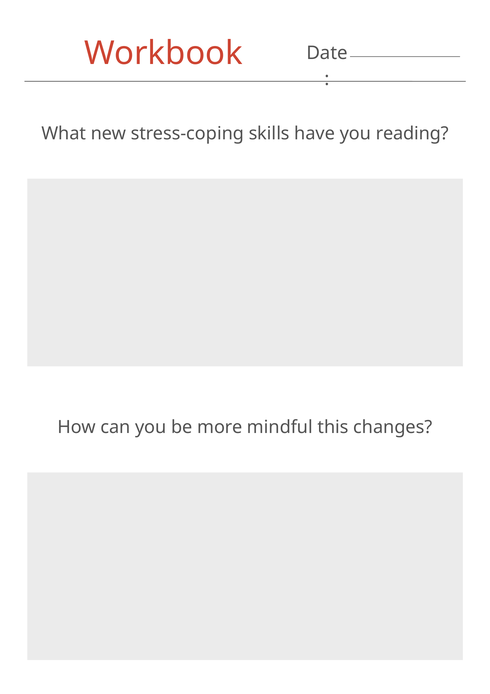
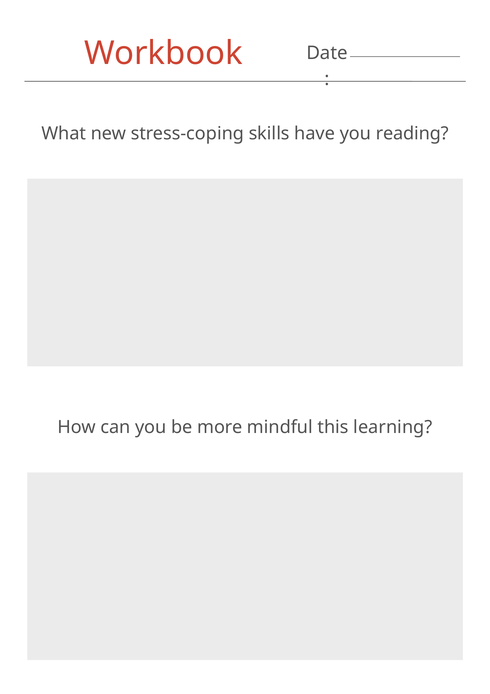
changes: changes -> learning (393, 427)
